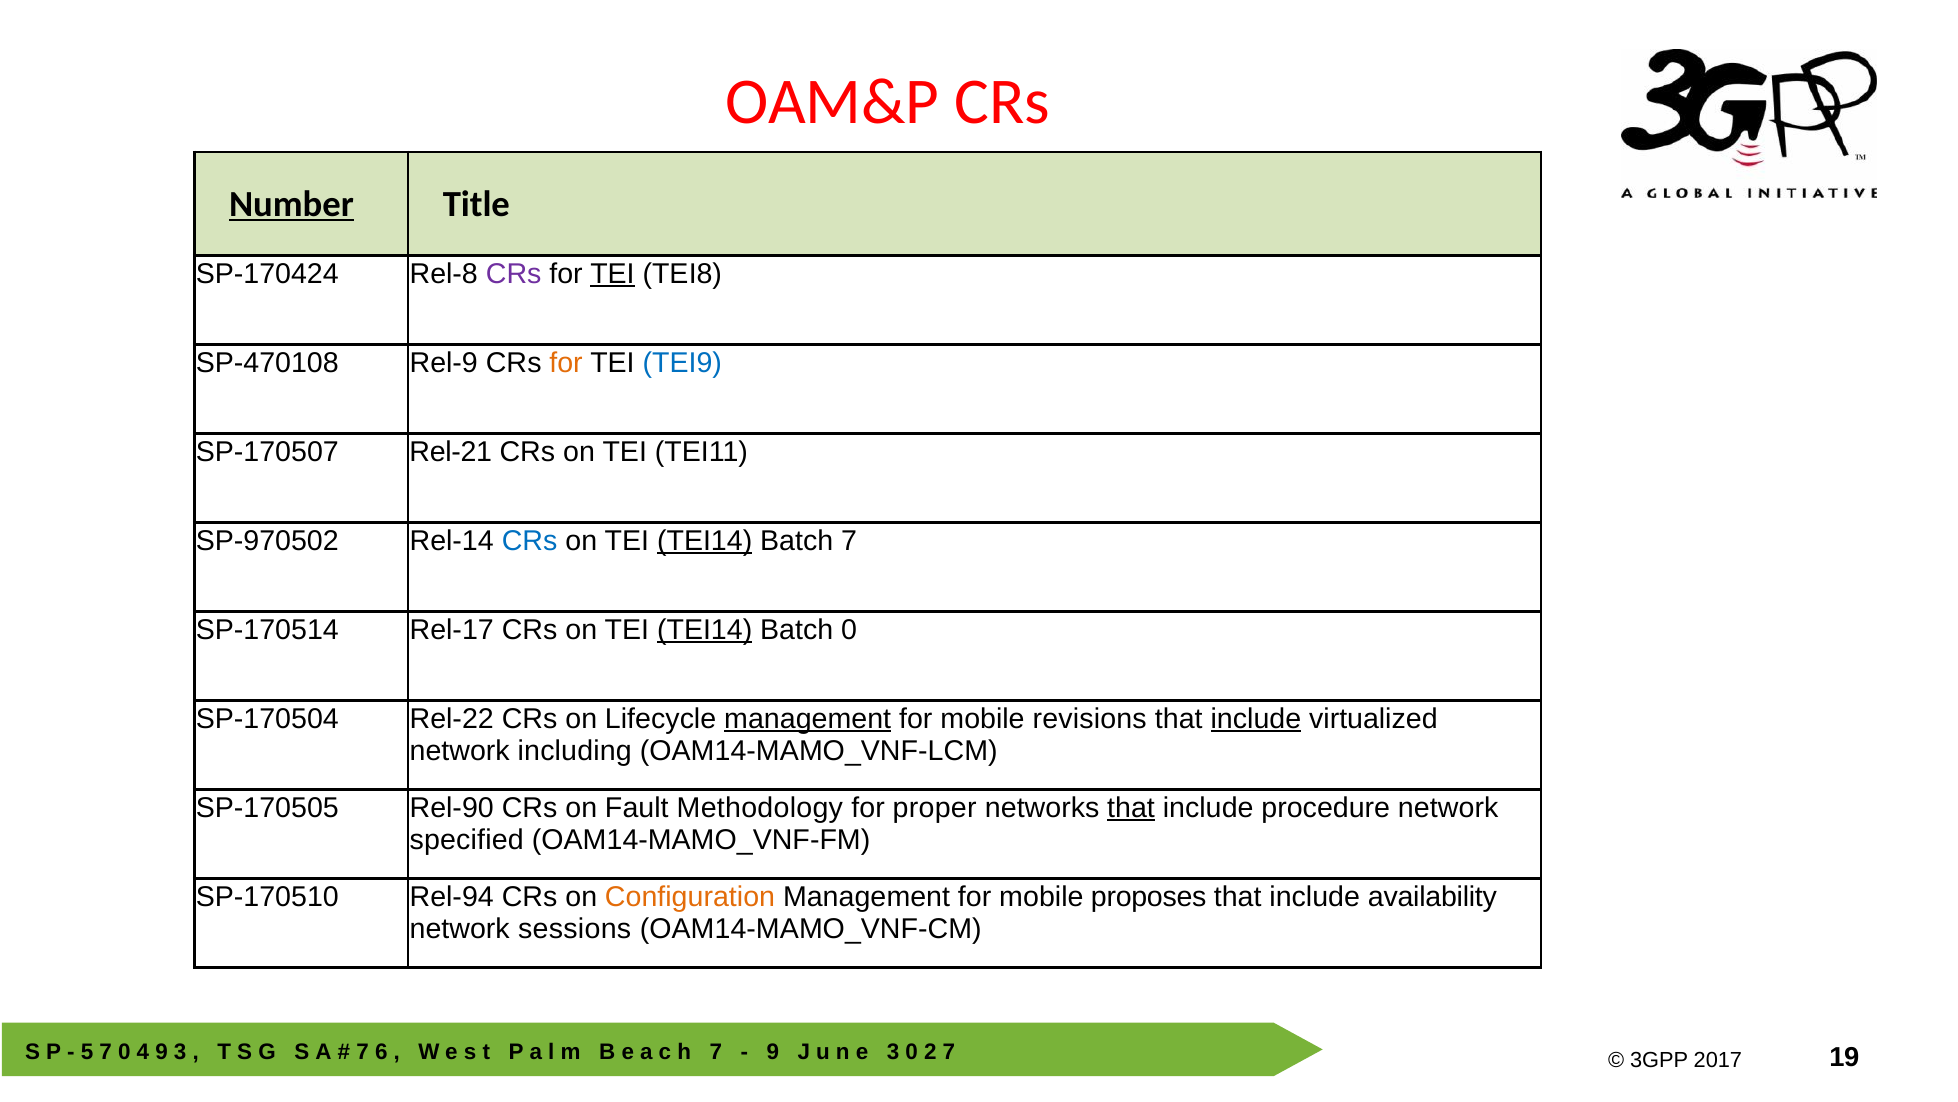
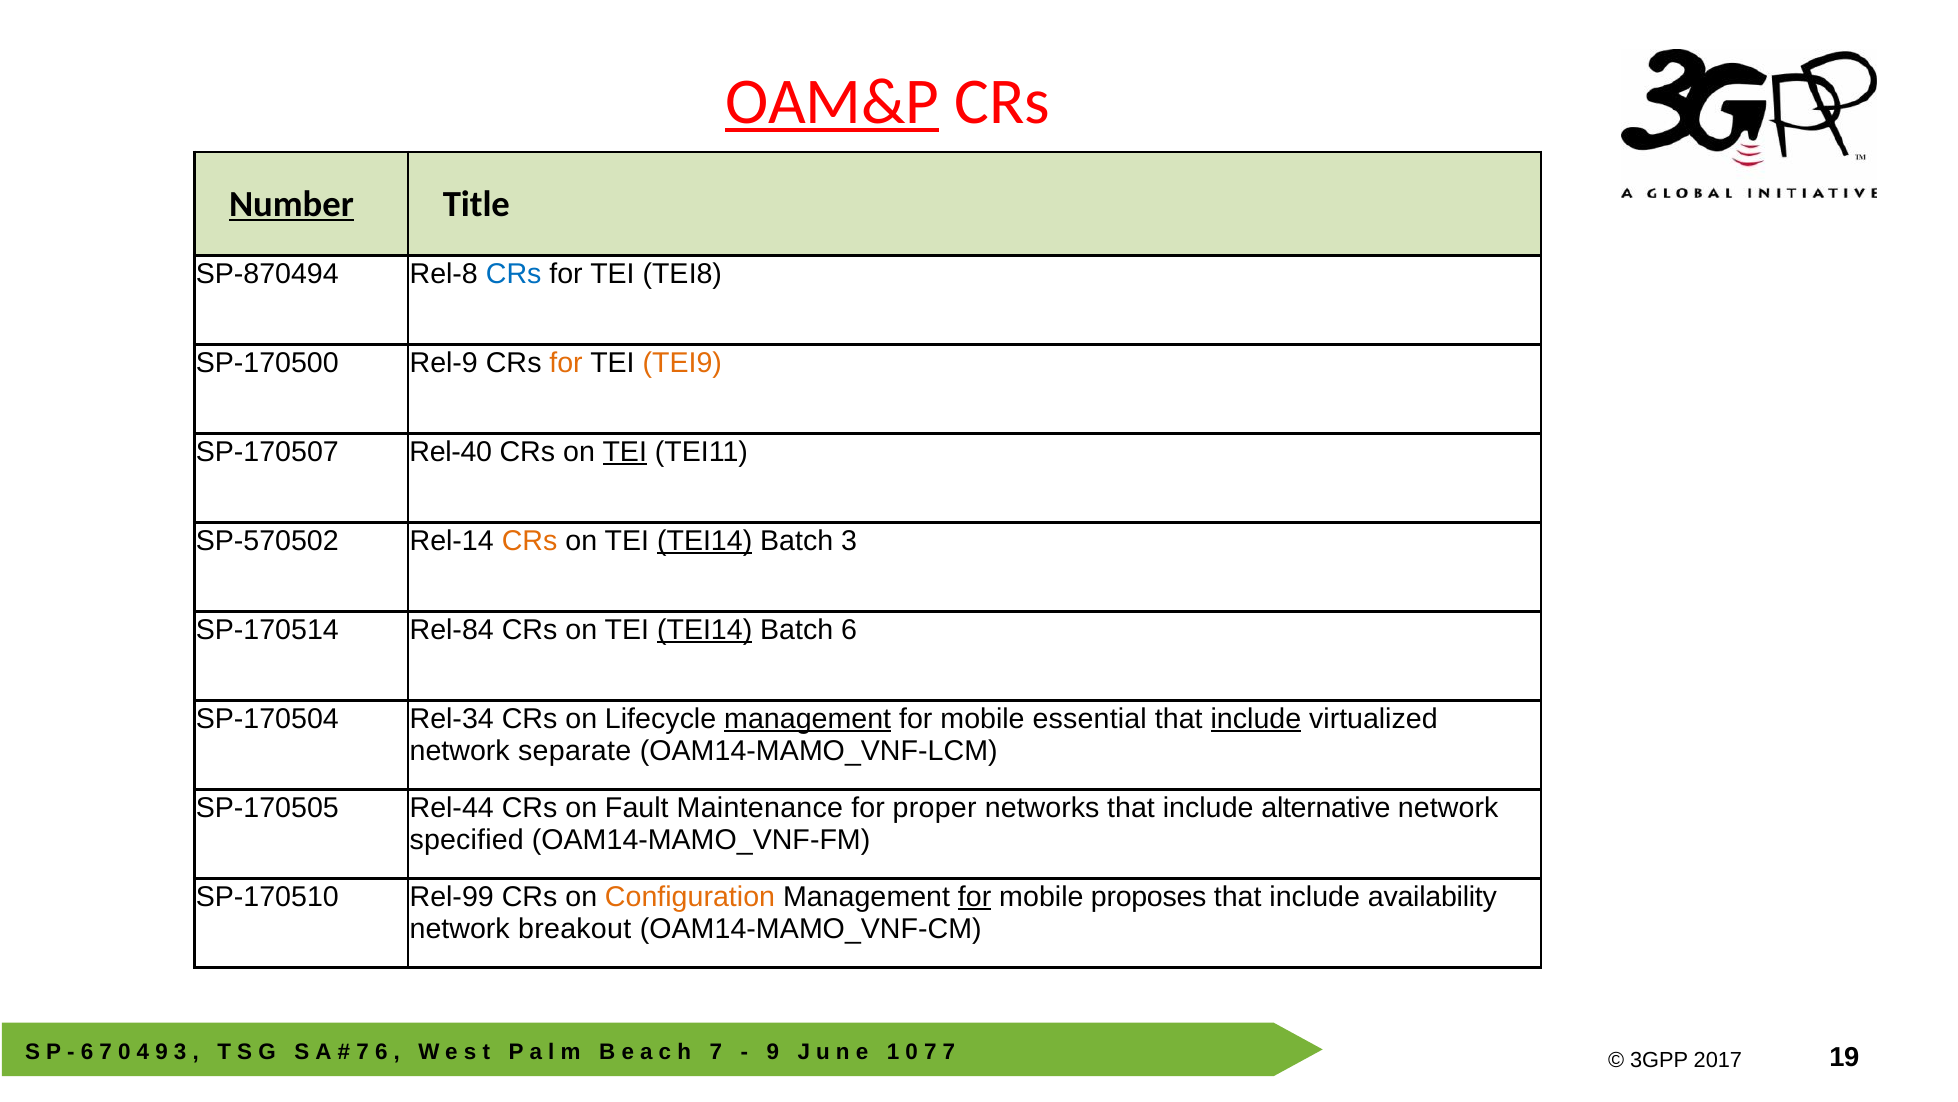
OAM&P underline: none -> present (832, 101)
SP-170424: SP-170424 -> SP-870494 (267, 274)
CRs colour: purple -> blue (514, 274)
TEI underline: present -> none (612, 274)
SP-470108: SP-470108 -> SP-170500 (267, 363)
TEI9 colour: blue -> orange (682, 363)
Rel-21: Rel-21 -> Rel-40 (451, 451)
TEI underline: none -> present (625, 451)
SP-970502: SP-970502 -> SP-570502 (267, 540)
CRs colour: blue -> orange (530, 540)
Batch 7: 7 -> 3 (849, 540)
Rel-17: Rel-17 -> Rel-84 (452, 629)
Batch 0: 0 -> 6 (849, 629)
Rel-22: Rel-22 -> Rel-34 (452, 718)
revisions: revisions -> essential (1090, 718)
including: including -> separate (575, 750)
Rel-90: Rel-90 -> Rel-44 (452, 807)
Methodology: Methodology -> Maintenance (760, 807)
that underline: present -> none (1131, 807)
procedure: procedure -> alternative (1326, 807)
Rel-94: Rel-94 -> Rel-99 (452, 896)
for underline: none -> present (975, 896)
sessions: sessions -> breakout (575, 928)
5: 5 -> 6 (87, 1052)
3: 3 -> 1 (893, 1052)
2: 2 -> 7 (930, 1052)
